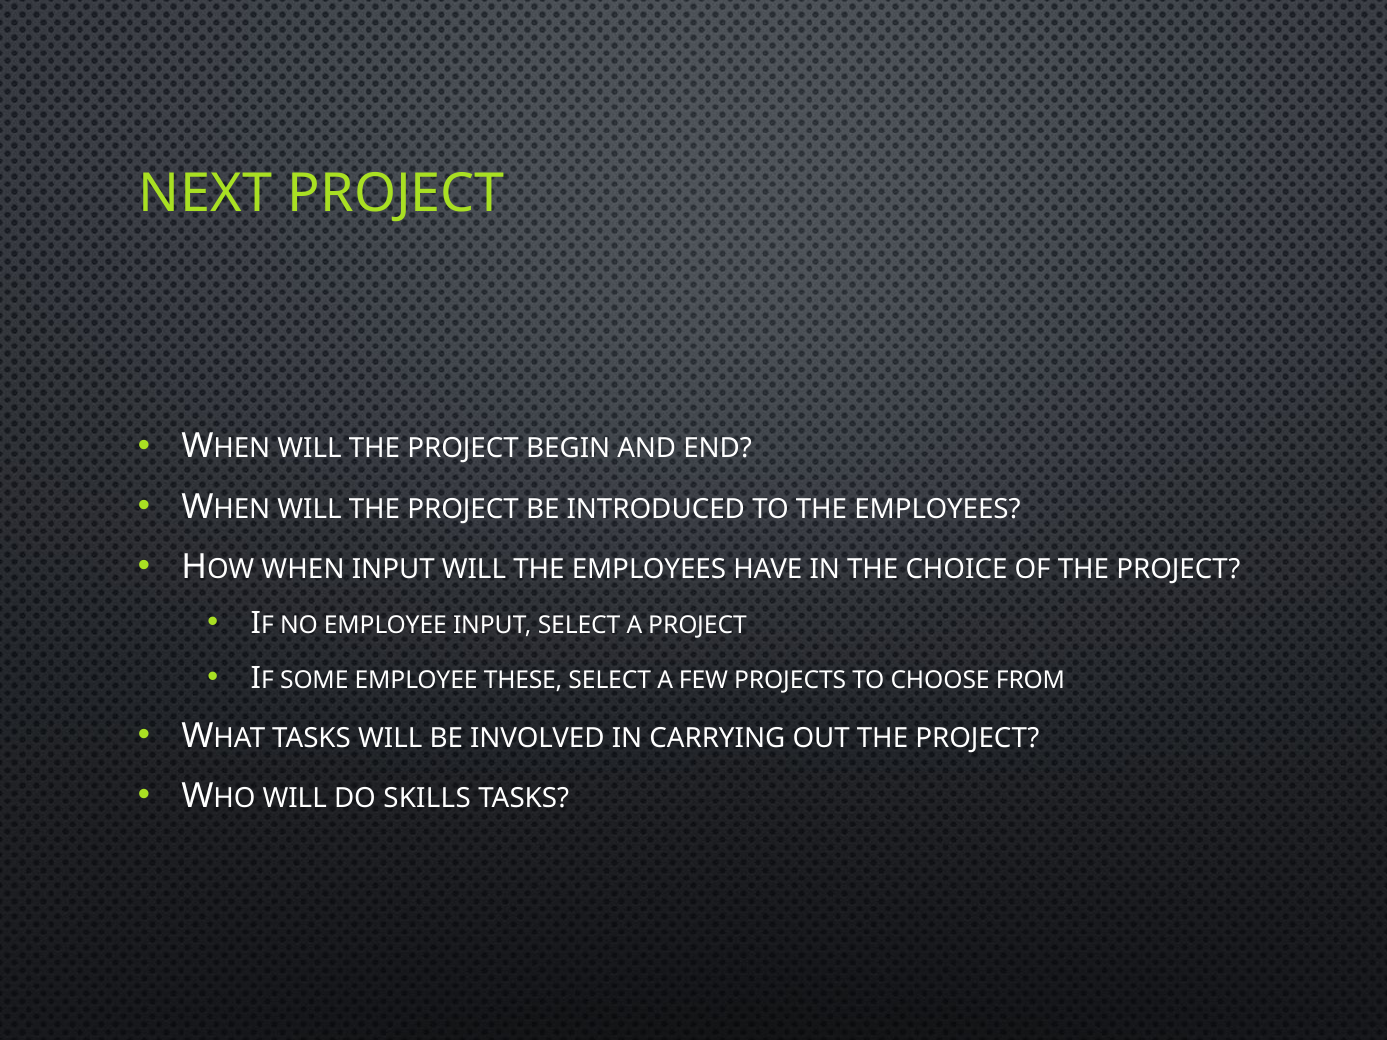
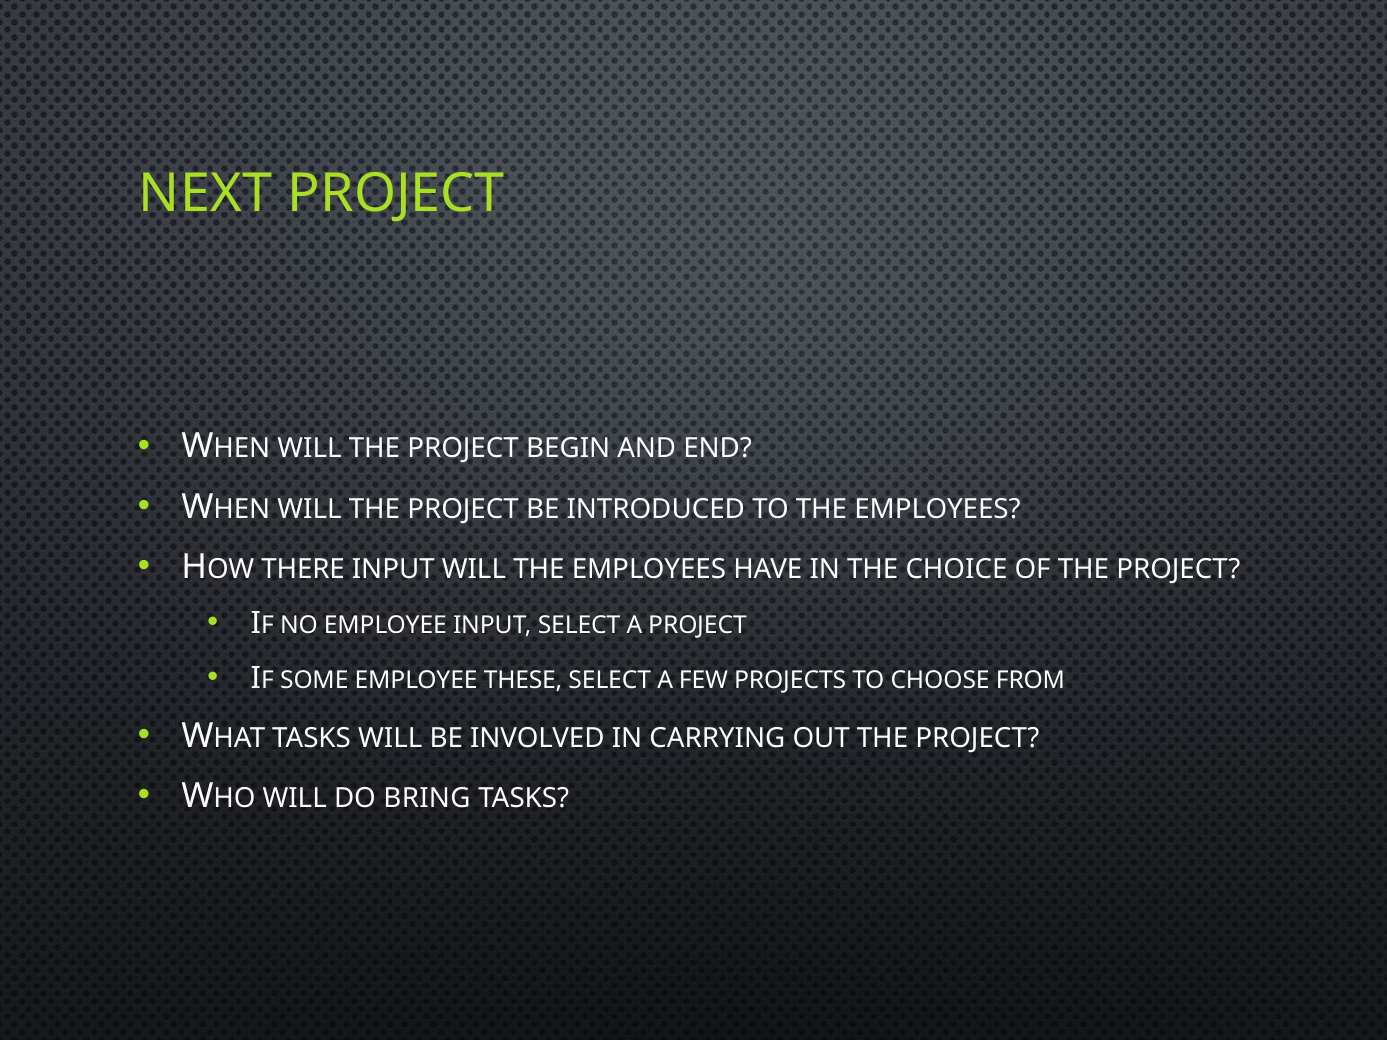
WHEN: WHEN -> THERE (303, 569)
SKILLS: SKILLS -> BRING (427, 799)
